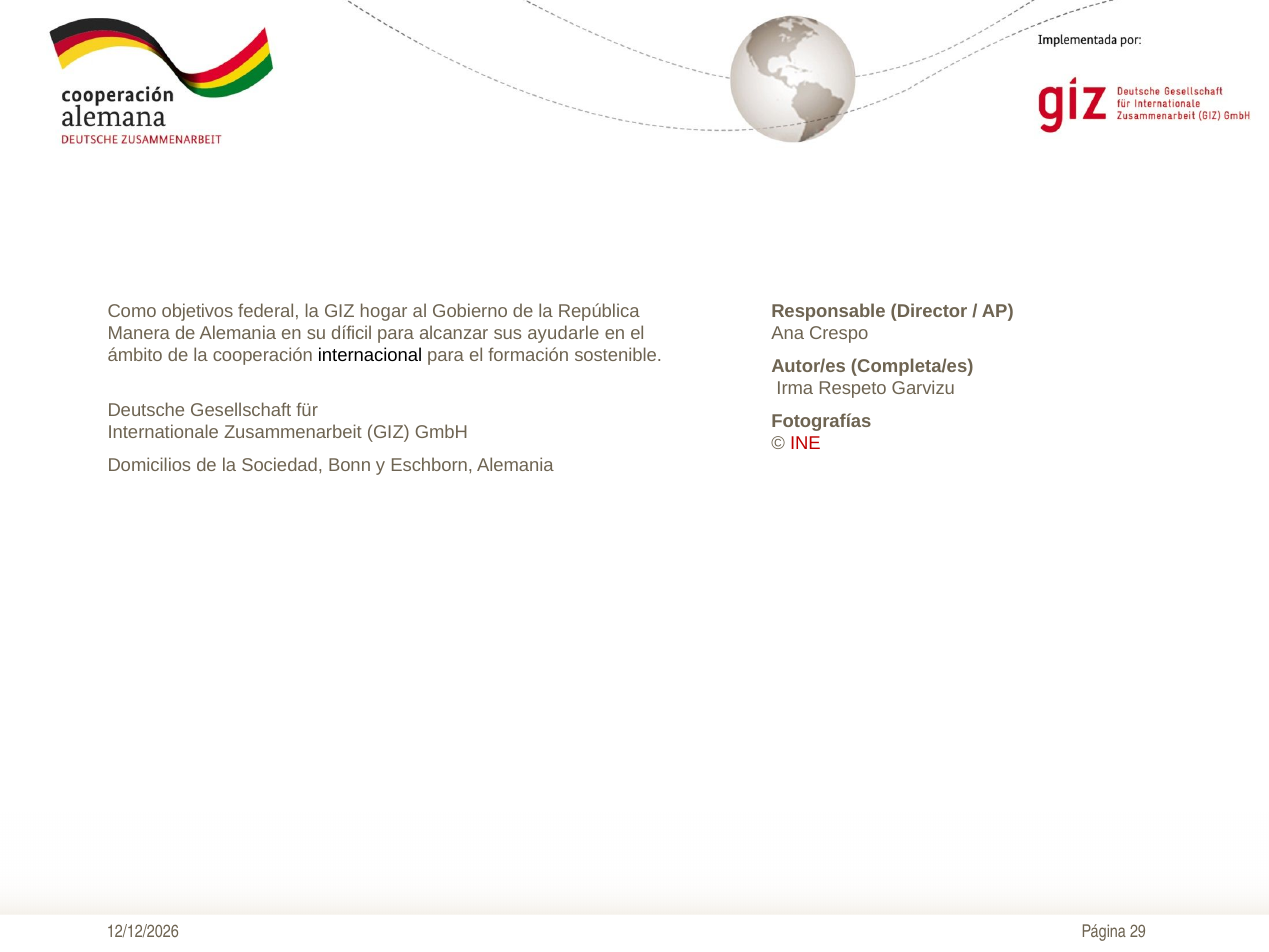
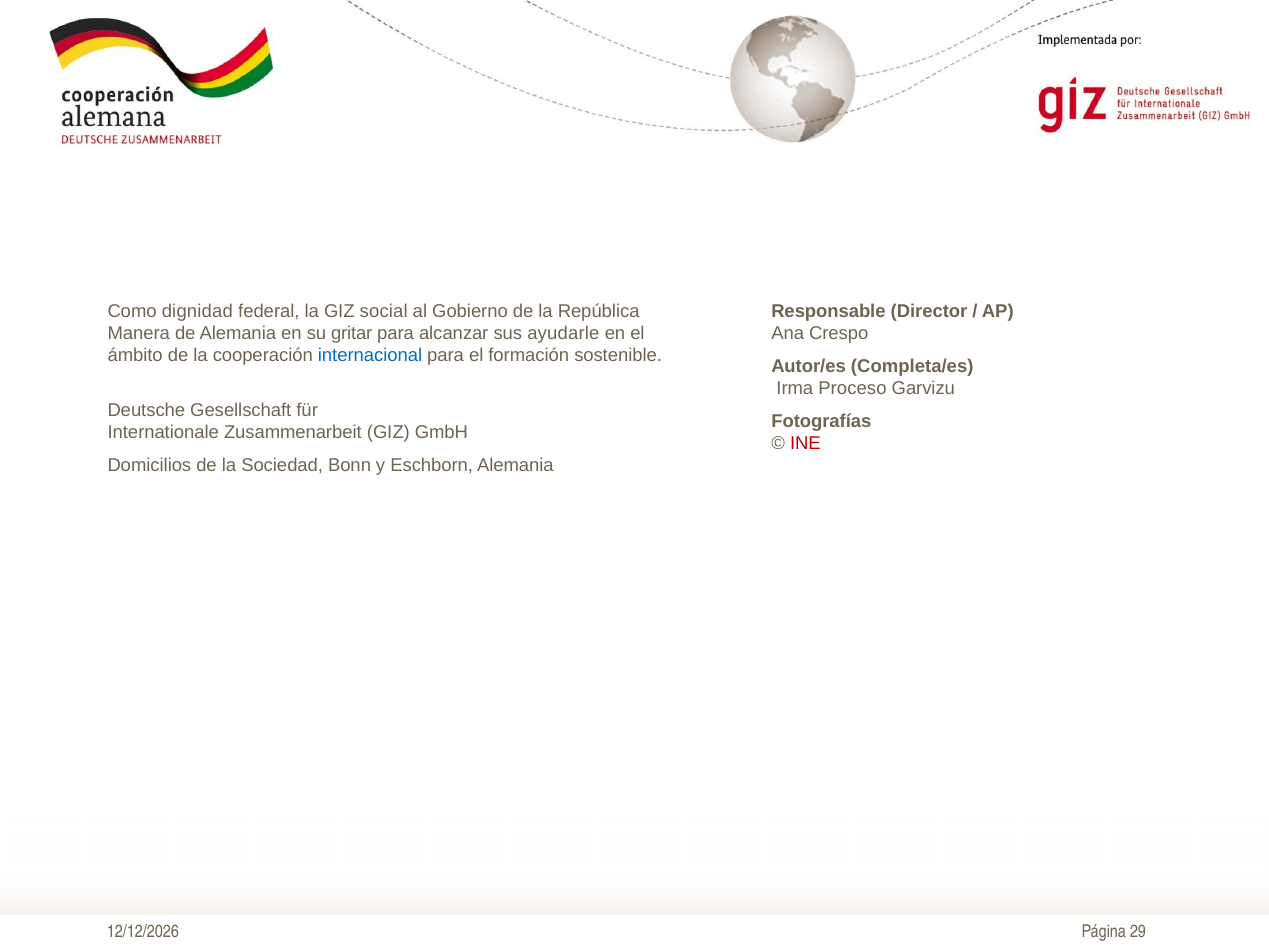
objetivos: objetivos -> dignidad (197, 311)
hogar: hogar -> social (384, 311)
díficil: díficil -> gritar (352, 333)
internacional colour: black -> blue (370, 355)
Respeto: Respeto -> Proceso (852, 388)
